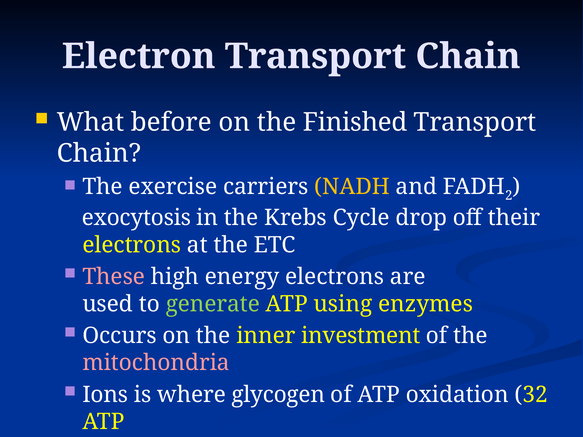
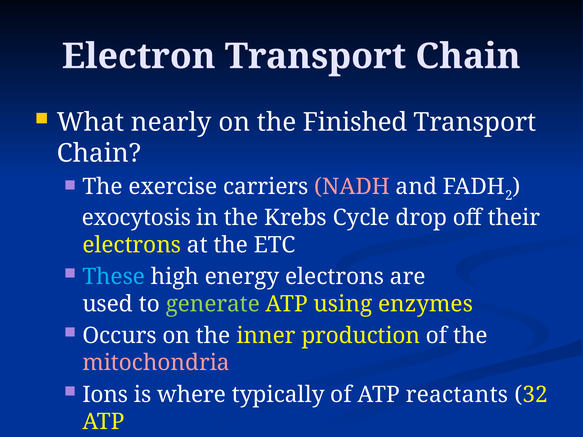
before: before -> nearly (171, 122)
NADH colour: yellow -> pink (352, 187)
These colour: pink -> light blue (114, 277)
investment: investment -> production (361, 336)
glycogen: glycogen -> typically (278, 395)
oxidation: oxidation -> reactants (457, 395)
